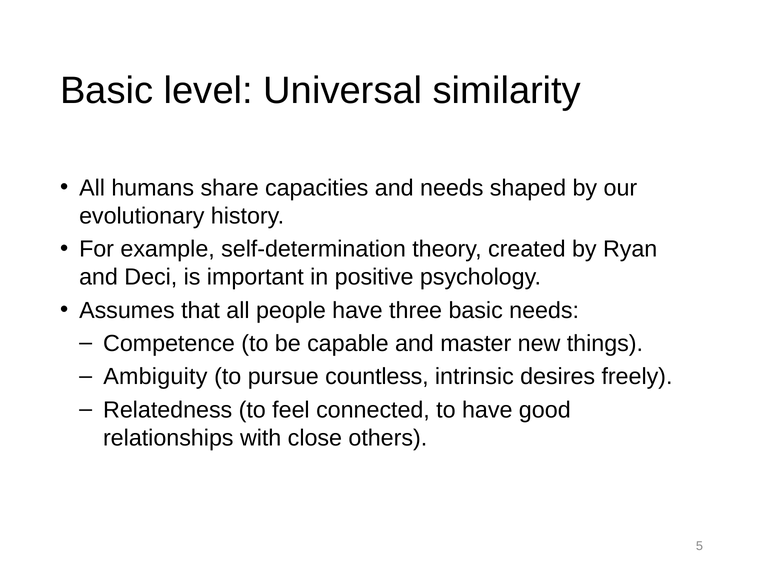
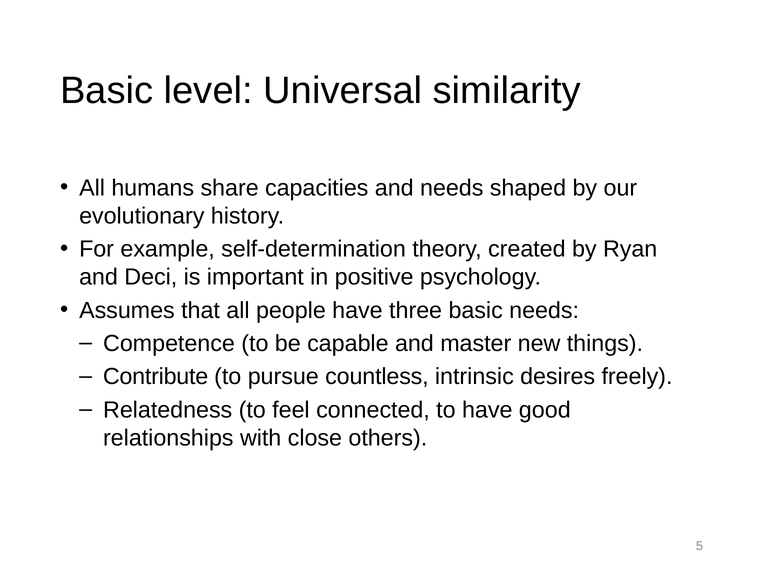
Ambiguity: Ambiguity -> Contribute (156, 377)
